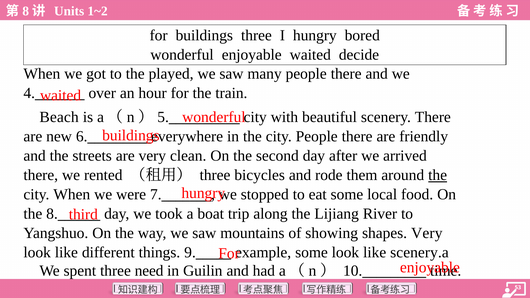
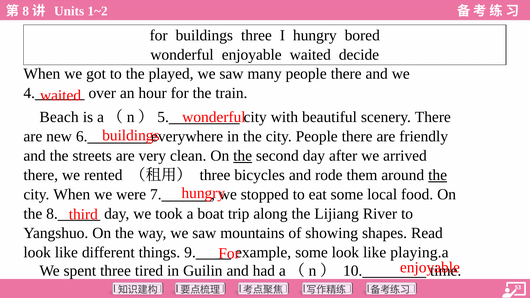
the underline: none -> present (243, 156)
shapes Very: Very -> Read (427, 233)
scenery.a: scenery.a -> playing.a (419, 252)
need: need -> tired (149, 271)
